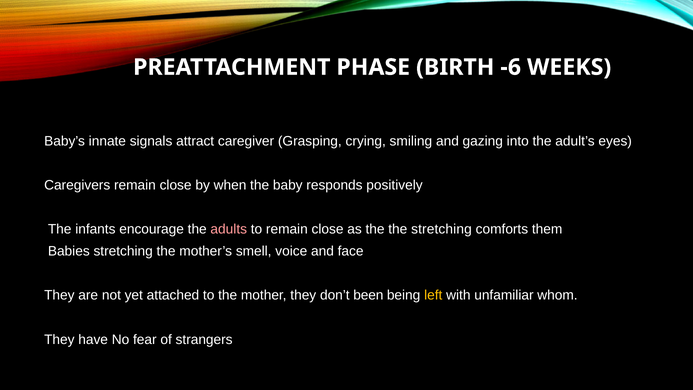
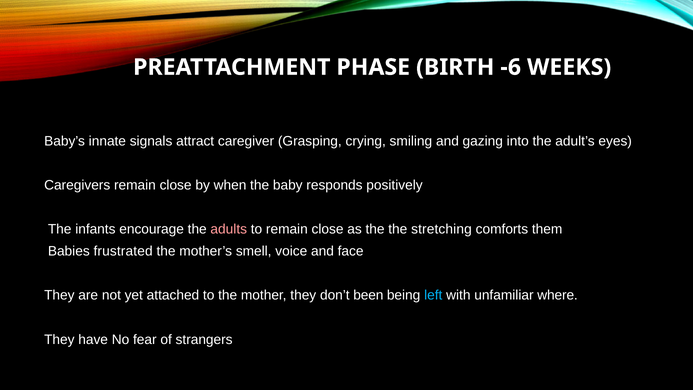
Babies stretching: stretching -> frustrated (123, 251)
left colour: yellow -> light blue (433, 295)
whom: whom -> where (558, 295)
